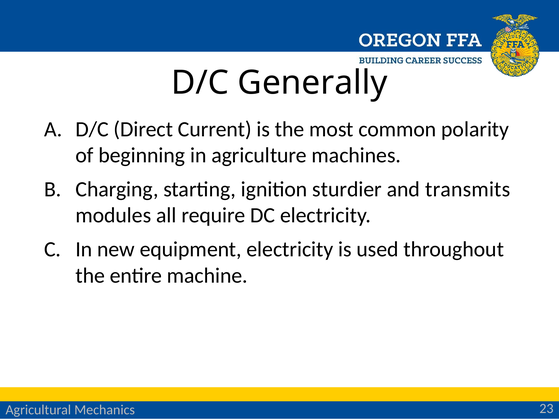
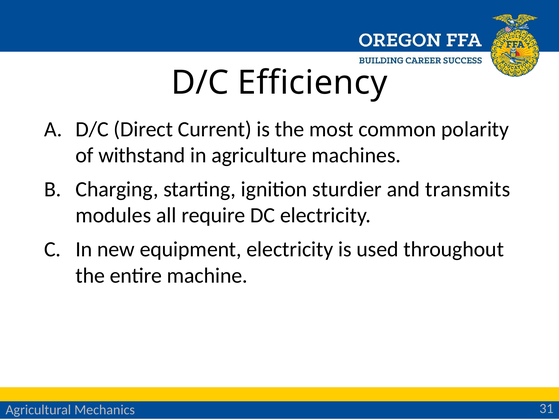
Generally: Generally -> Efficiency (313, 83)
beginning: beginning -> withstand (142, 155)
23: 23 -> 31 (546, 408)
